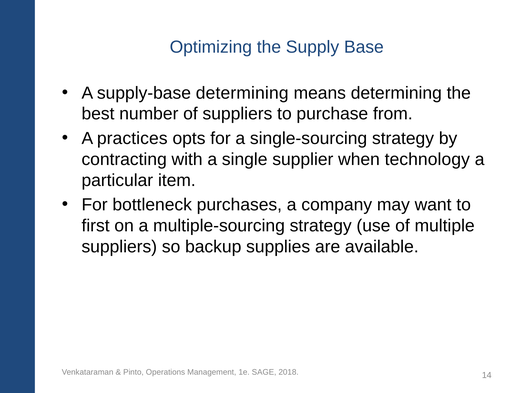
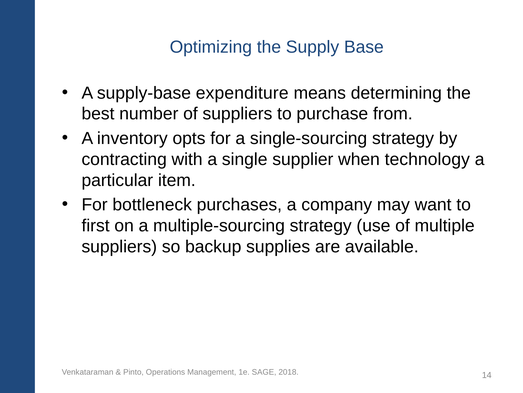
supply-base determining: determining -> expenditure (242, 93)
practices: practices -> inventory (132, 138)
